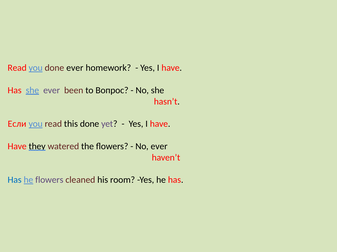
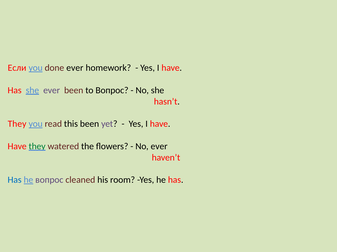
Read: Read -> Если (17, 68)
Если: Если -> They (17, 124)
this done: done -> been (90, 124)
they colour: black -> green (37, 147)
he flowers: flowers -> вопрос (49, 180)
